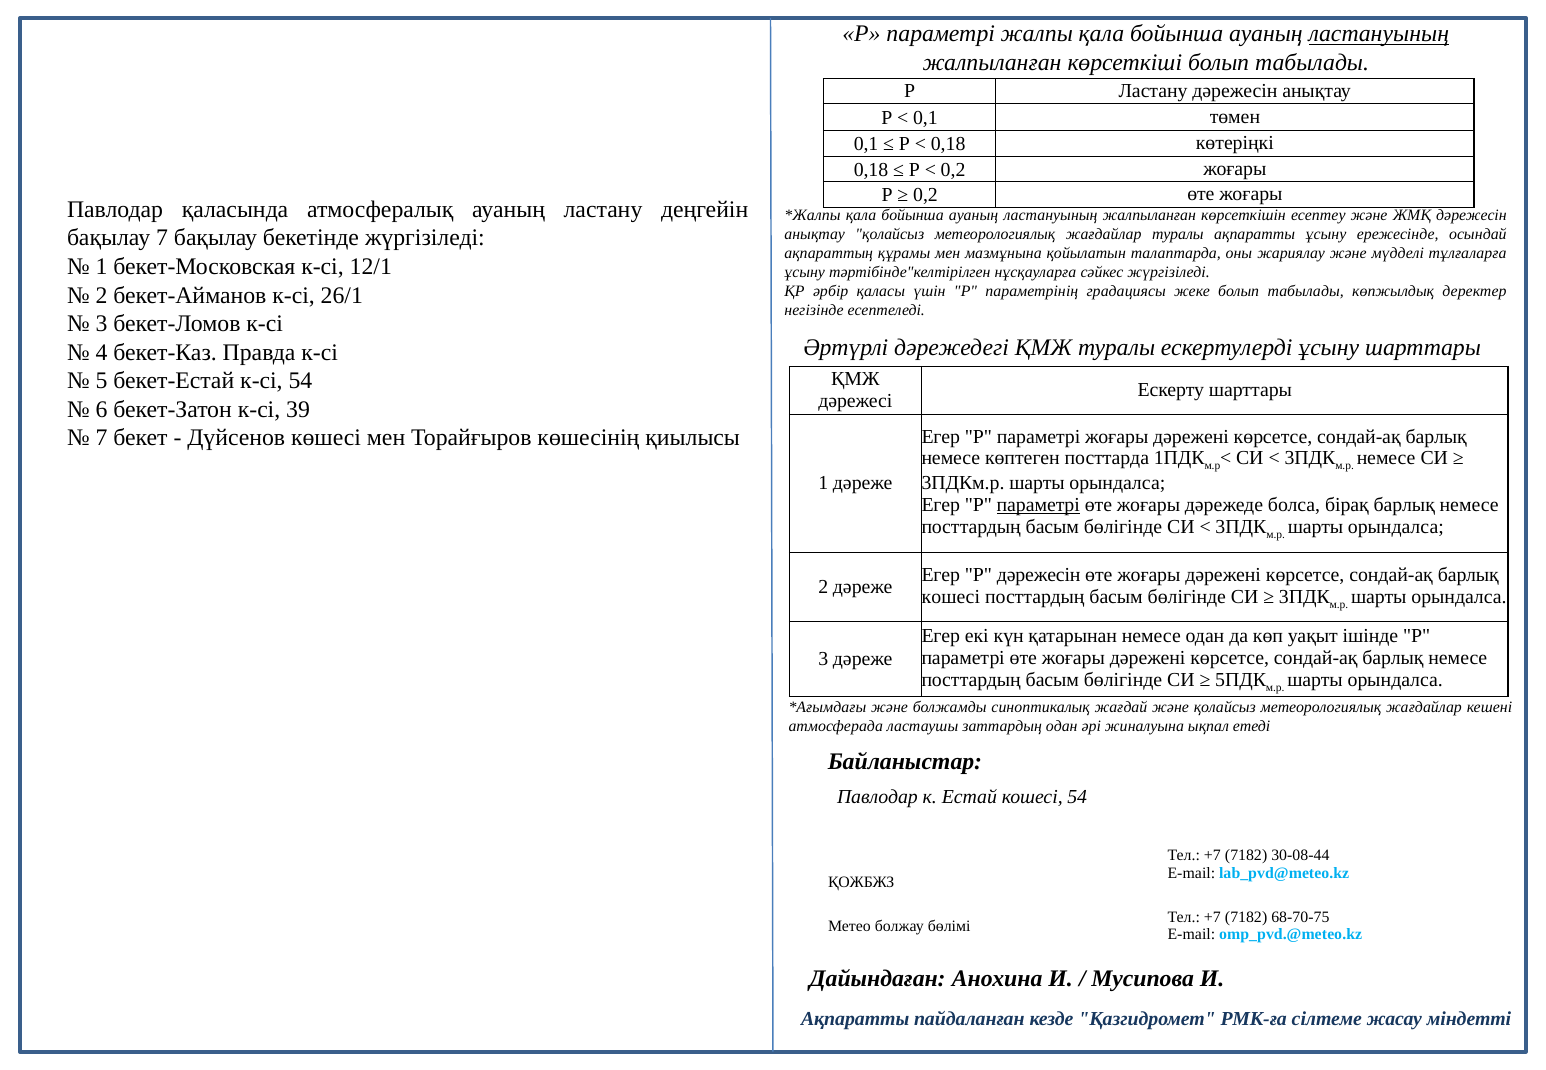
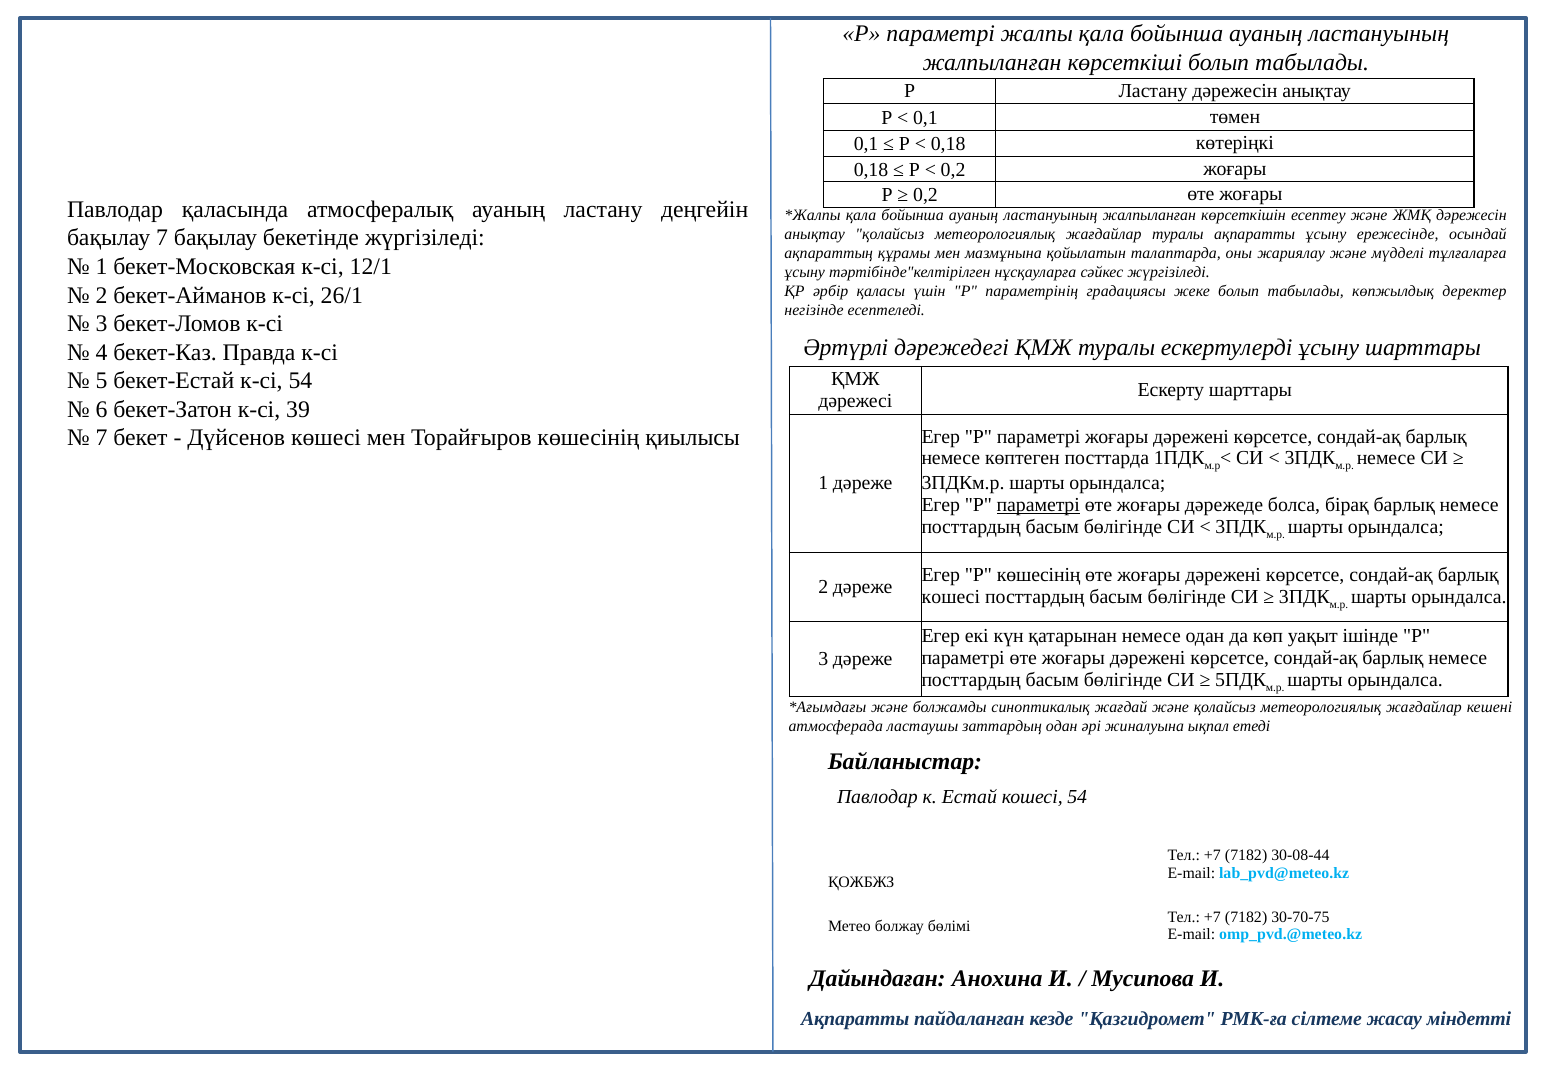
ластануының underline: present -> none (1379, 34)
Р дәрежесін: дәрежесін -> көшесінің (1039, 575)
68-70-75: 68-70-75 -> 30-70-75 (1300, 917)
